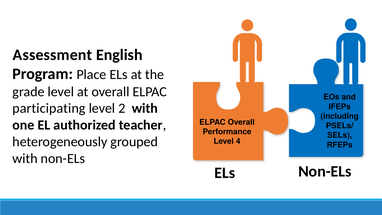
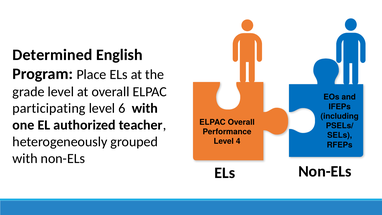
Assessment: Assessment -> Determined (52, 55)
2: 2 -> 6 (122, 108)
